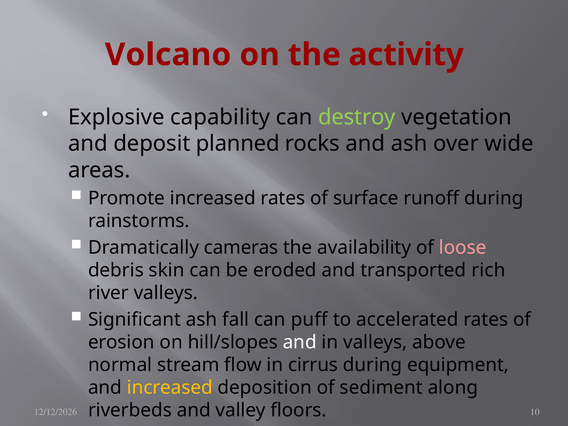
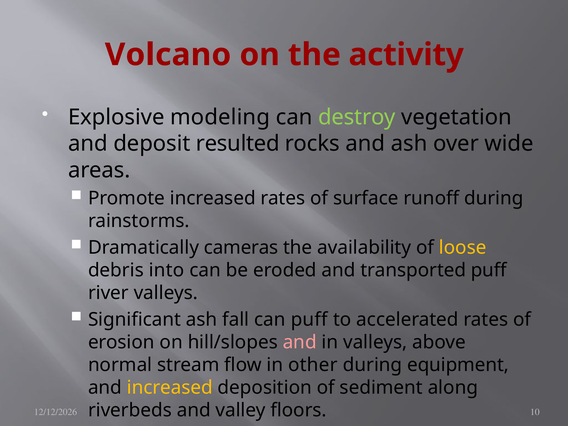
capability: capability -> modeling (220, 117)
planned: planned -> resulted (238, 144)
loose colour: pink -> yellow (463, 247)
skin: skin -> into (166, 270)
transported rich: rich -> puff (489, 270)
and colour: white -> pink (300, 342)
cirrus: cirrus -> other (313, 365)
